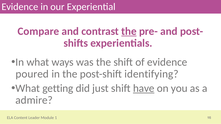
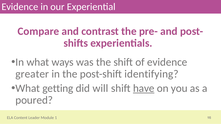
the underline: present -> none (129, 31)
poured: poured -> greater (32, 74)
just: just -> will (100, 88)
admire: admire -> poured (34, 100)
